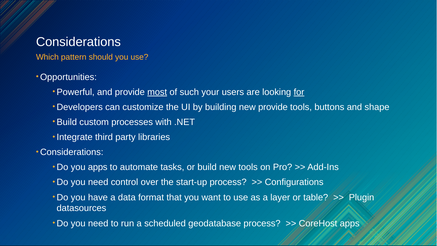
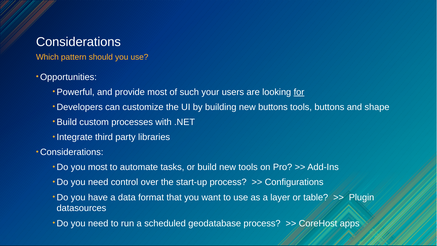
most underline: present -> none (157, 92)
new provide: provide -> buttons (273, 107)
you apps: apps -> most (98, 167)
